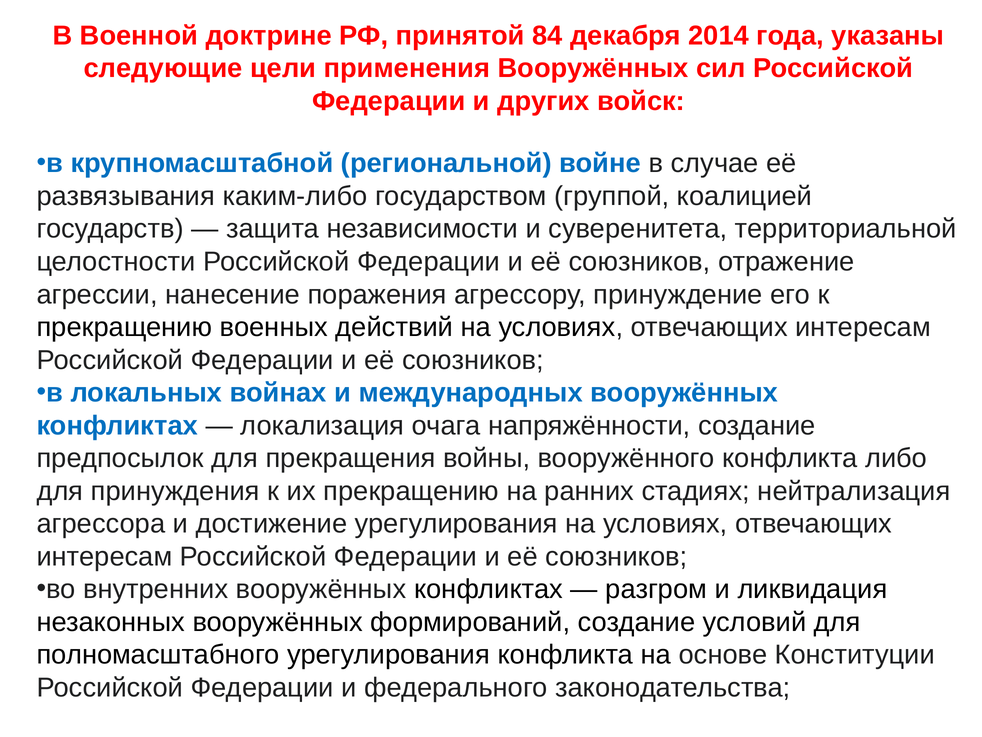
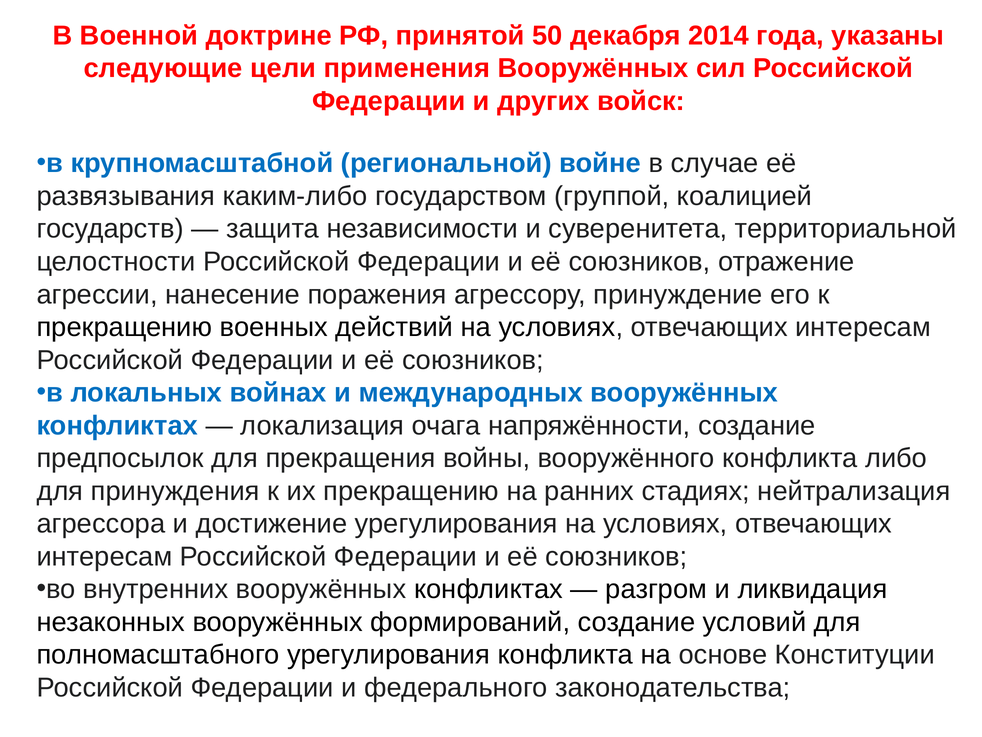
84: 84 -> 50 (547, 36)
